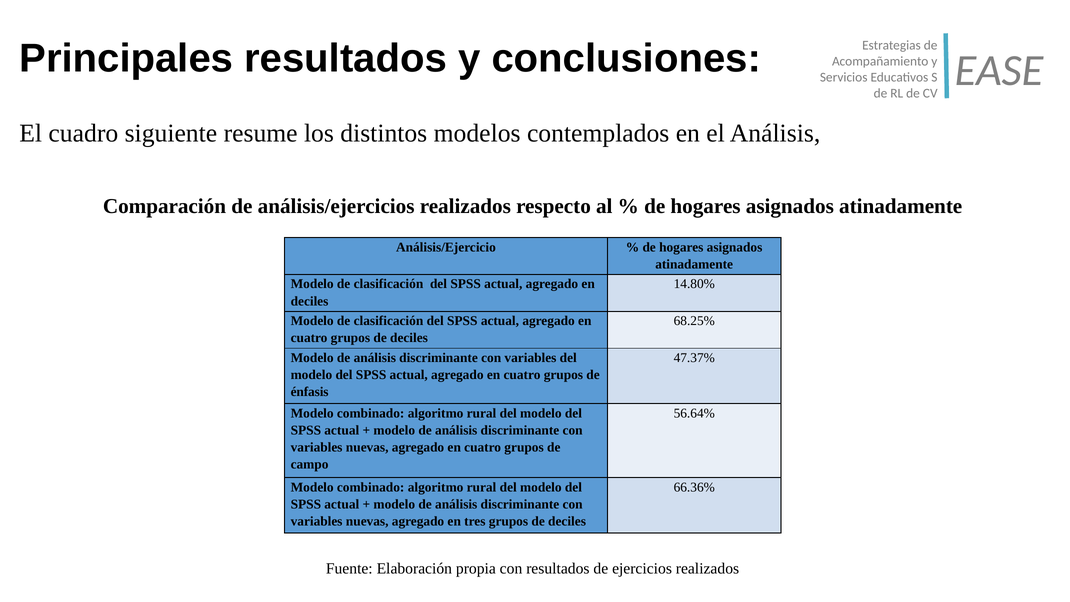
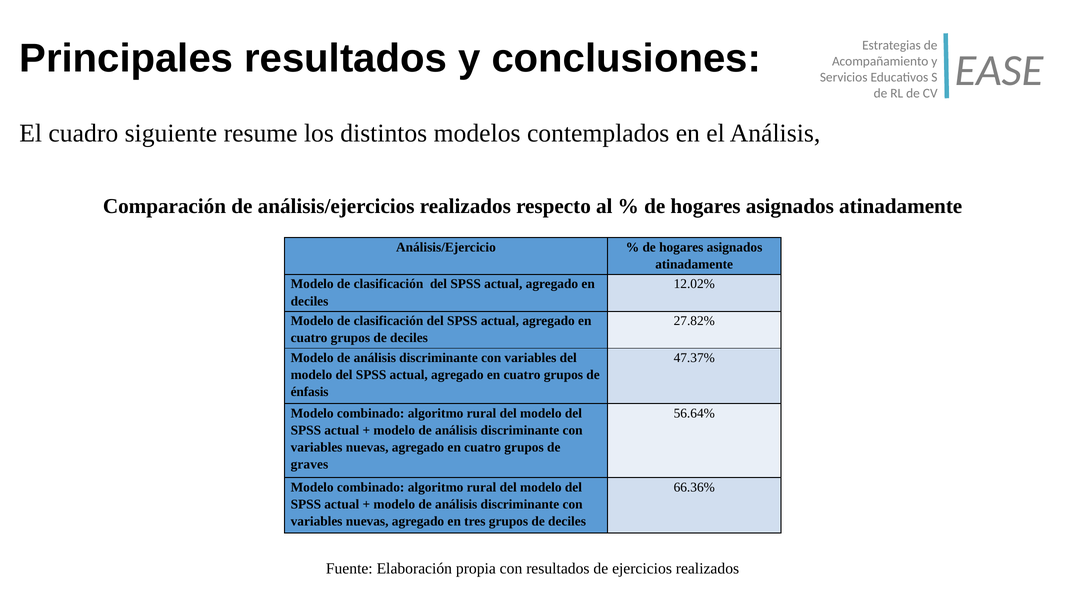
14.80%: 14.80% -> 12.02% (694, 284)
68.25%: 68.25% -> 27.82% (694, 321)
campo: campo -> graves (309, 464)
